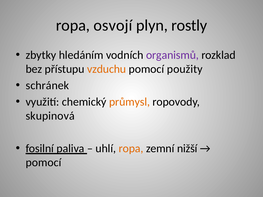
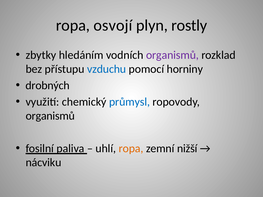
vzduchu colour: orange -> blue (107, 69)
použity: použity -> horniny (185, 69)
schránek: schránek -> drobných (48, 86)
průmysl colour: orange -> blue (130, 102)
skupinová: skupinová -> organismů (50, 116)
pomocí: pomocí -> nácviku (44, 163)
